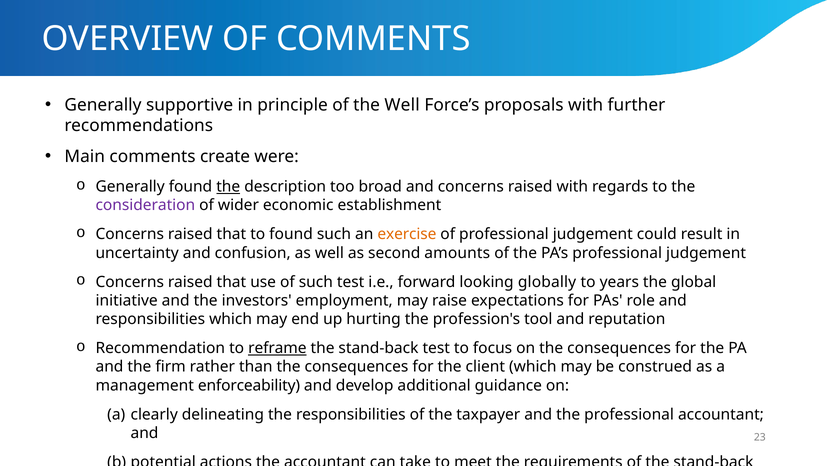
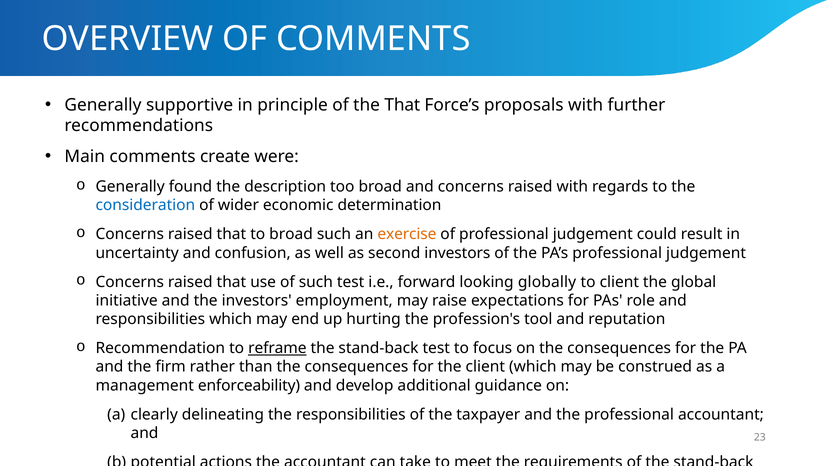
the Well: Well -> That (402, 105)
the underline: present -> none (228, 187)
consideration colour: purple -> blue (145, 205)
establishment: establishment -> determination (389, 205)
to found: found -> broad (291, 234)
second amounts: amounts -> investors (457, 253)
to years: years -> client (619, 282)
